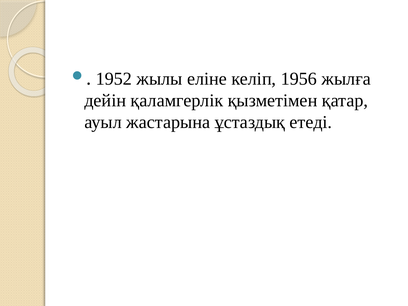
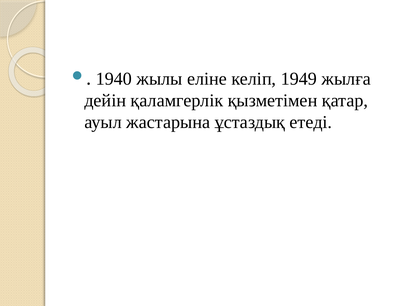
1952: 1952 -> 1940 (114, 79)
1956: 1956 -> 1949 (299, 79)
